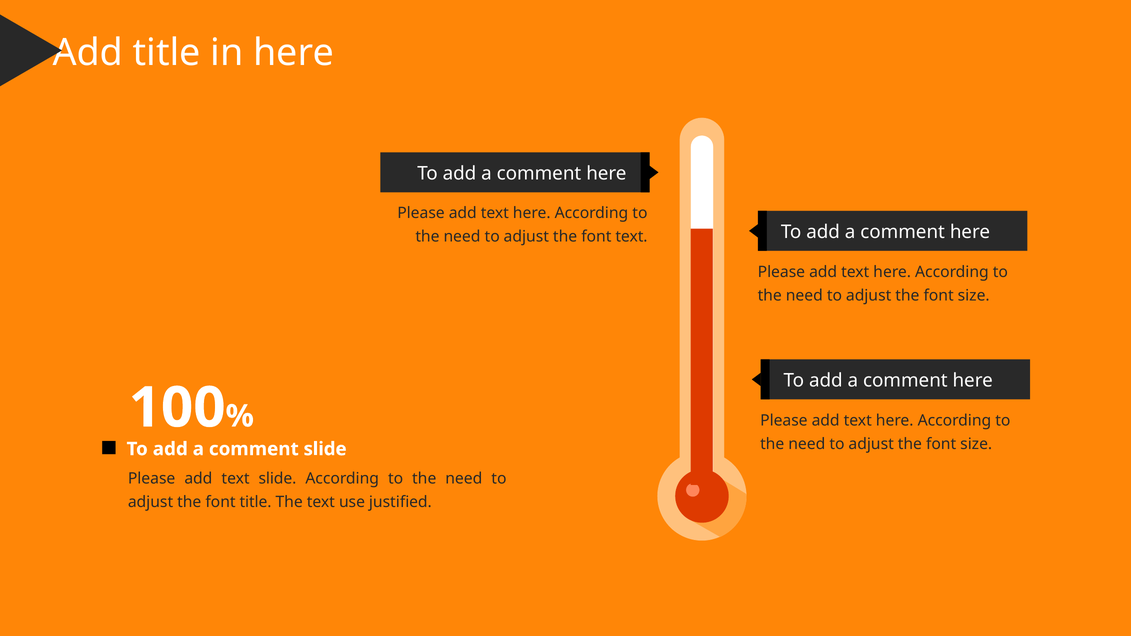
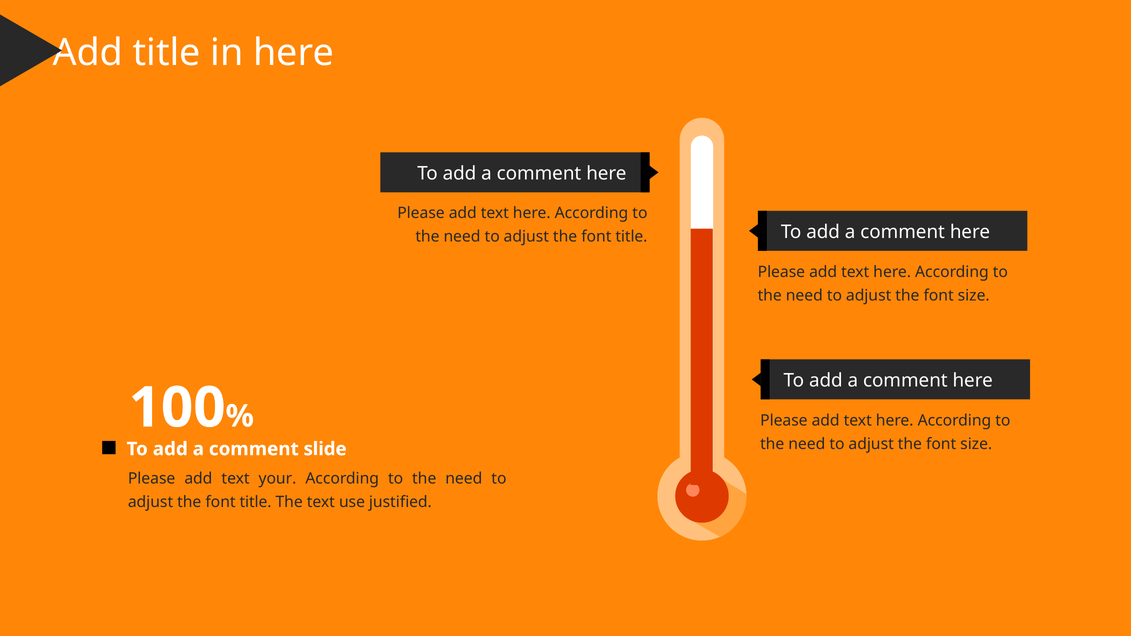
text: text -> title (631, 237)
text slide: slide -> your (277, 479)
